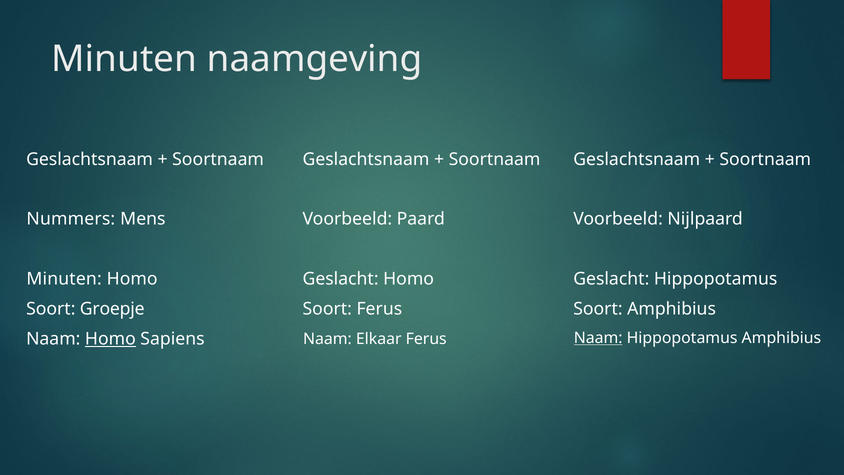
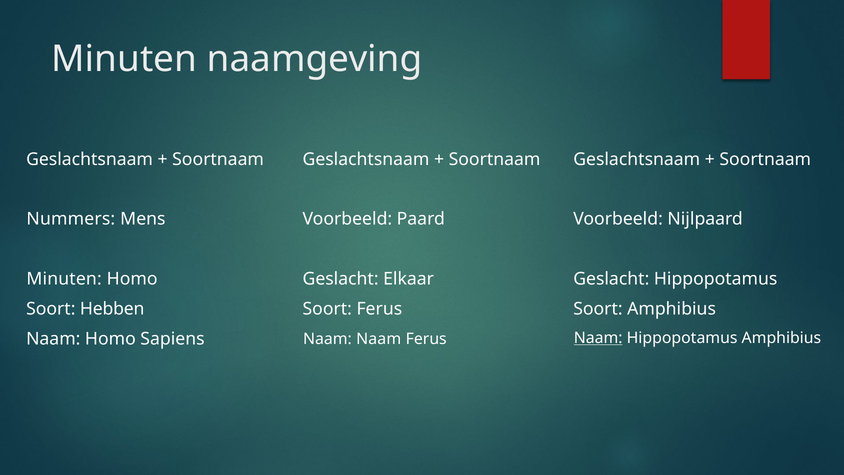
Geslacht Homo: Homo -> Elkaar (409, 279)
Groepje: Groepje -> Hebben (112, 309)
Homo underline: present -> none (110, 339)
Naam Elkaar: Elkaar -> Naam (379, 339)
